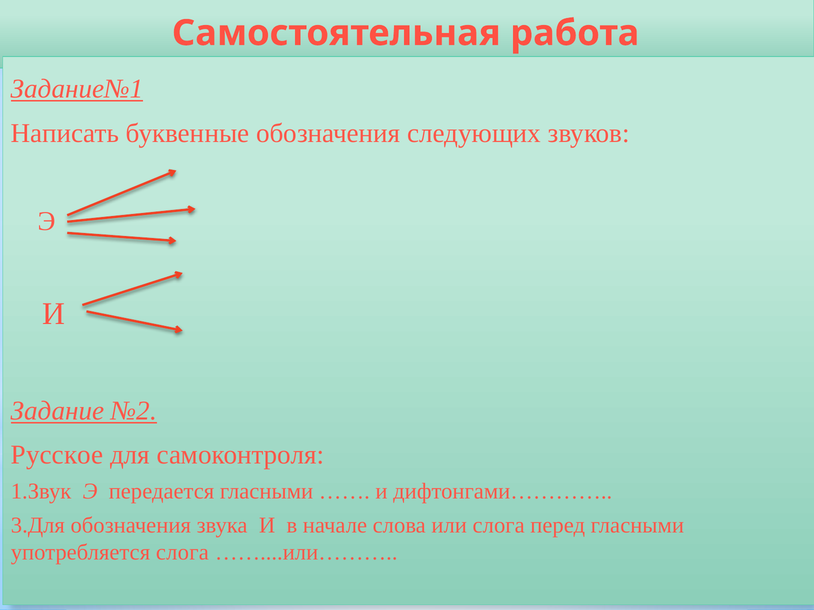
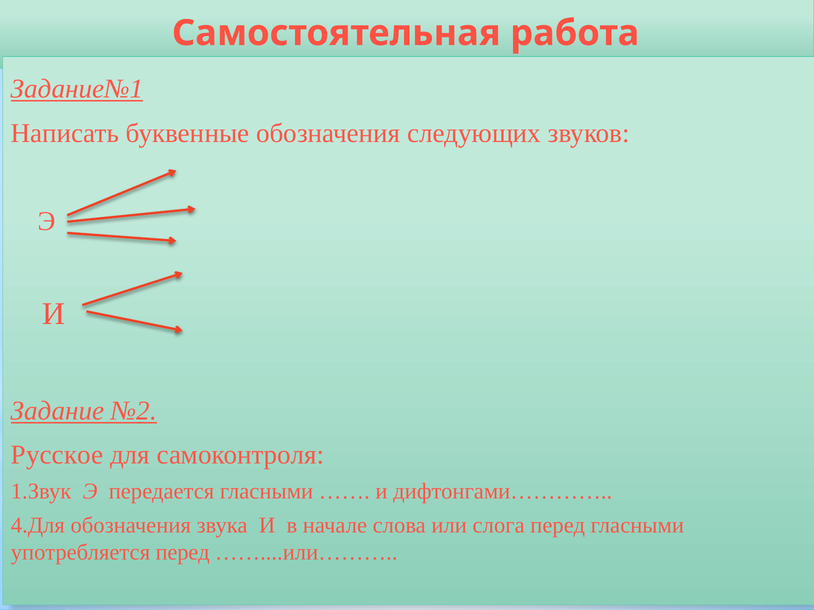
3.Для: 3.Для -> 4.Для (38, 526)
употребляется слога: слога -> перед (183, 553)
